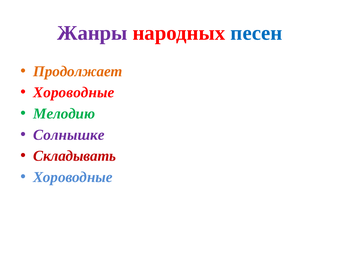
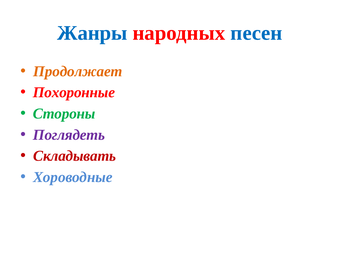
Жанры colour: purple -> blue (92, 33)
Хороводные: Хороводные -> Похоронные (74, 92)
Мелодию: Мелодию -> Стороны (64, 114)
Солнышке: Солнышке -> Поглядеть (69, 135)
